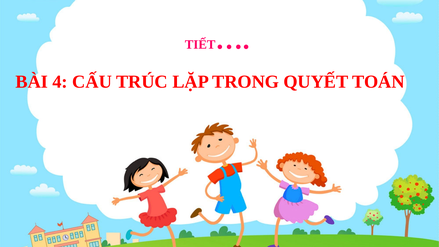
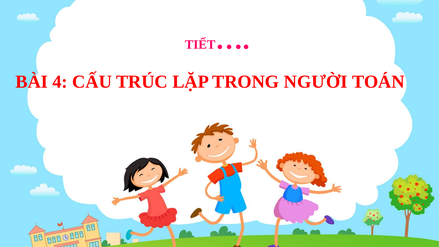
QUYẾT: QUYẾT -> NGƯỜI (316, 82)
